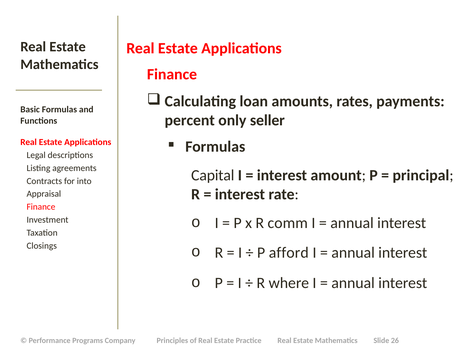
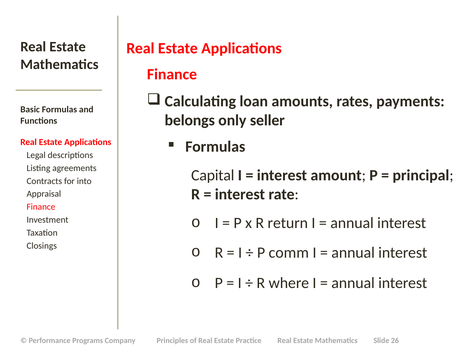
percent: percent -> belongs (190, 120)
comm: comm -> return (288, 223)
afford: afford -> comm (289, 253)
